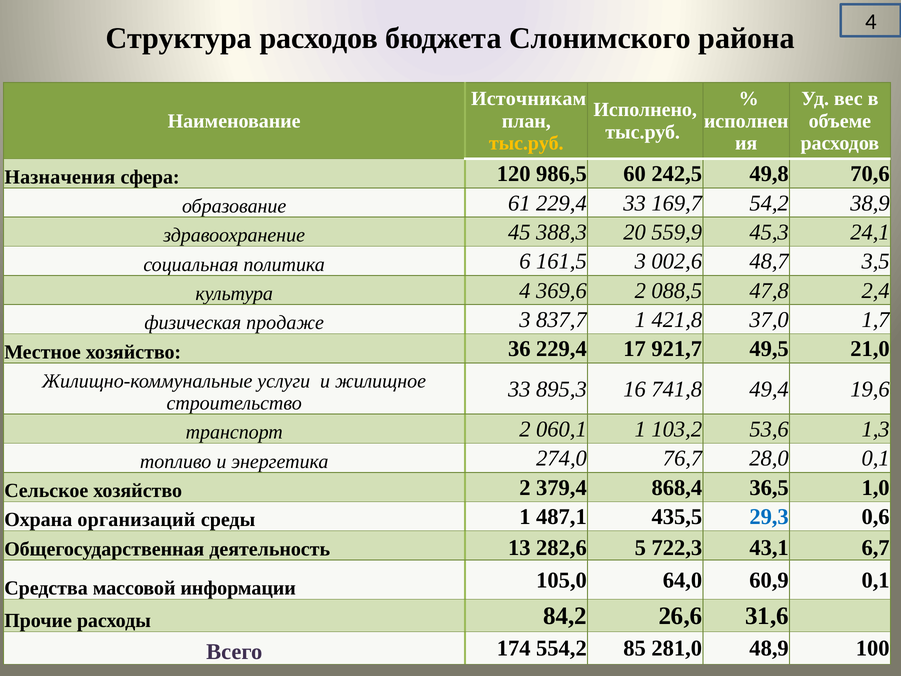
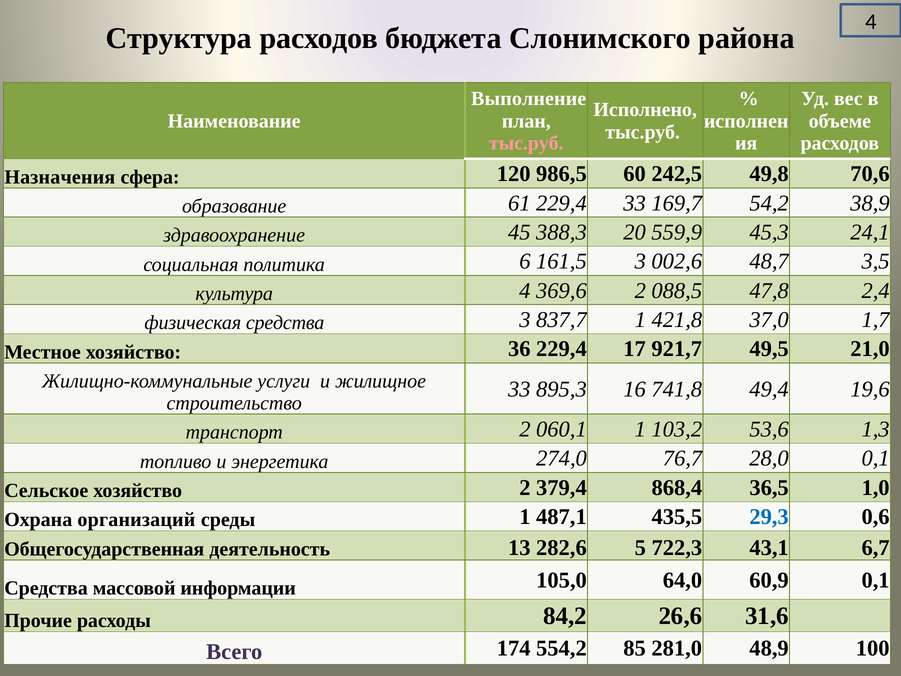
Источникам: Источникам -> Выполнение (529, 99)
тыс.руб colour: yellow -> pink (526, 143)
физическая продаже: продаже -> средства (285, 323)
